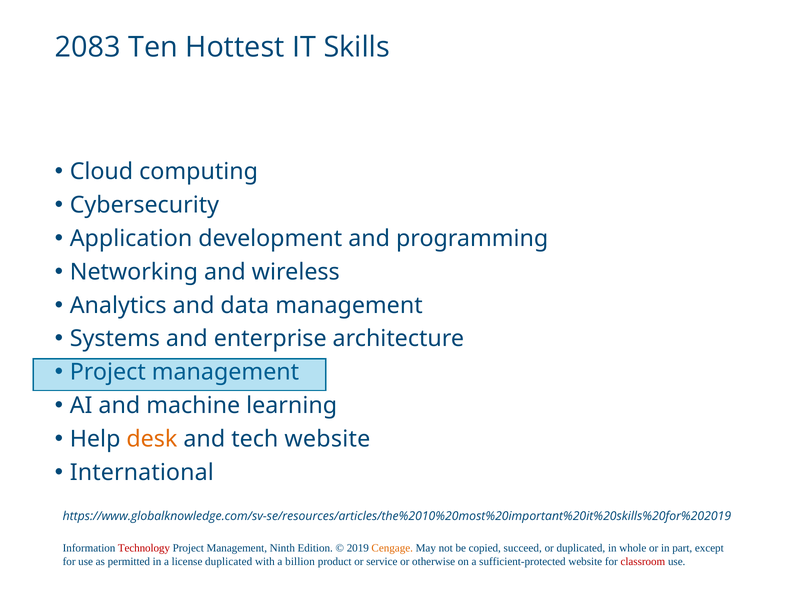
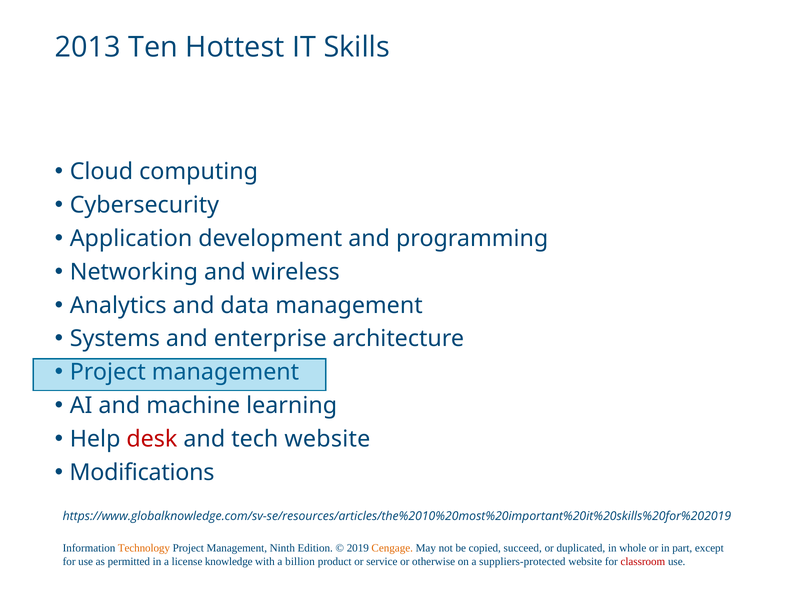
2083: 2083 -> 2013 (88, 47)
desk colour: orange -> red (152, 439)
International: International -> Modifications (142, 473)
Technology colour: red -> orange (144, 549)
license duplicated: duplicated -> knowledge (229, 562)
sufficient-protected: sufficient-protected -> suppliers-protected (522, 562)
